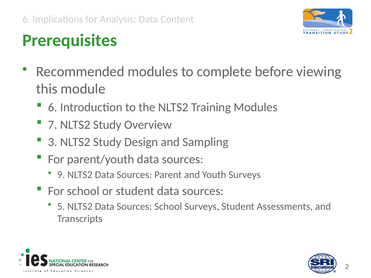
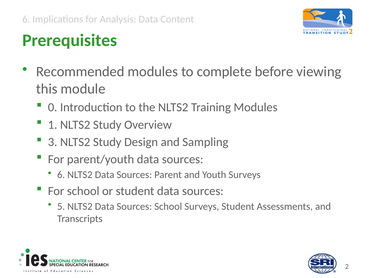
6: 6 -> 0 (53, 107)
7: 7 -> 1 (53, 125)
9: 9 -> 6 (61, 175)
